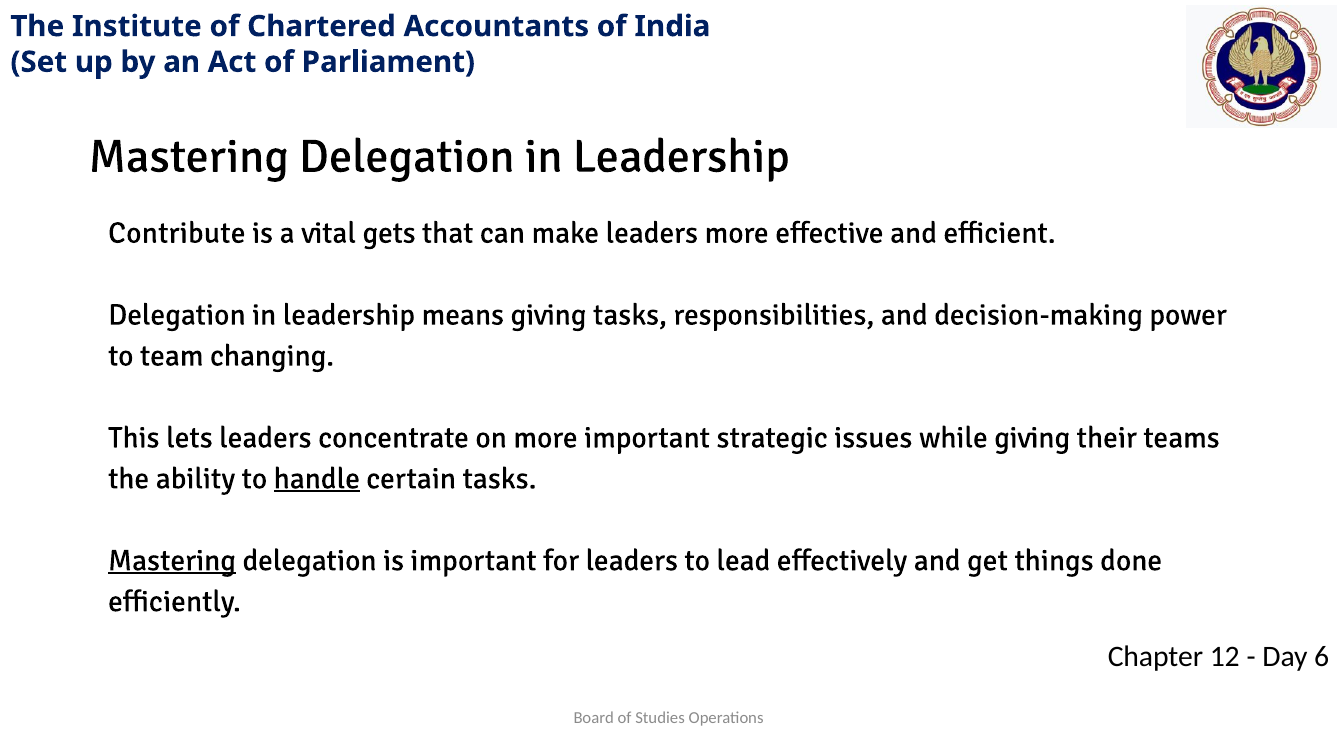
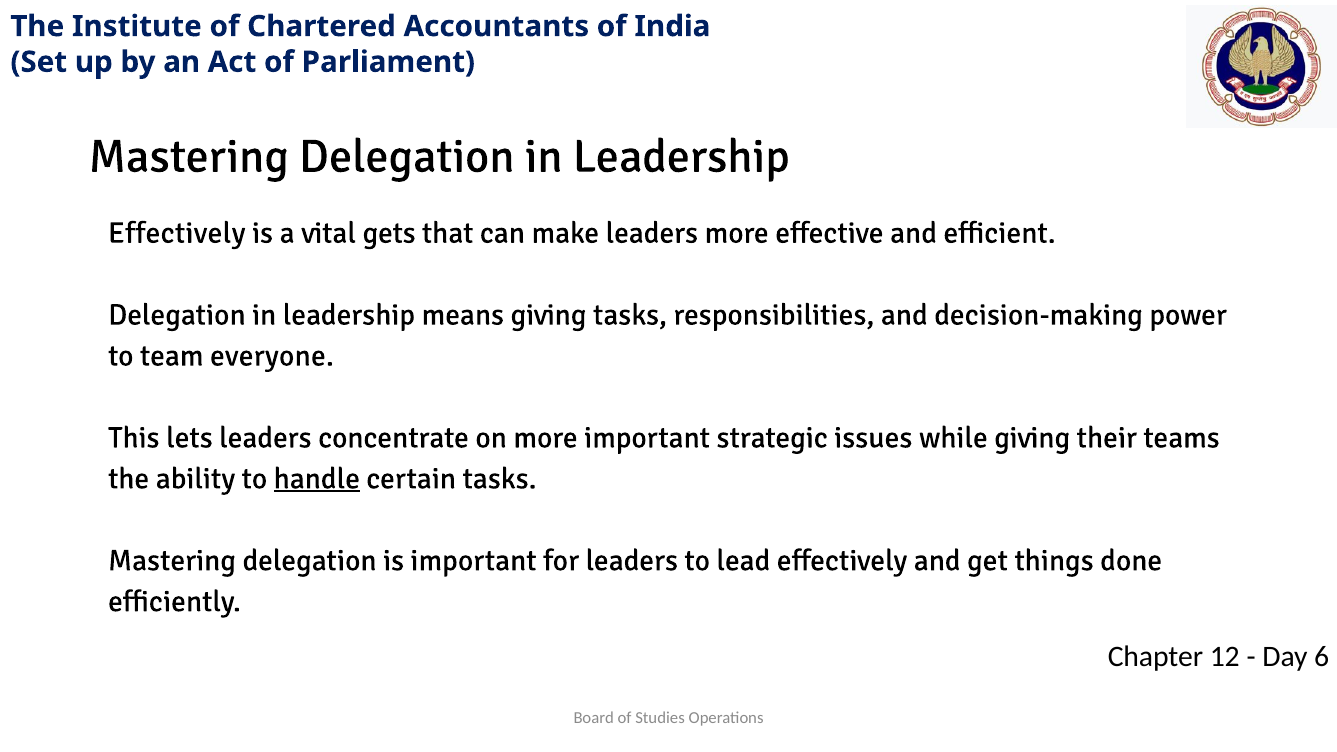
Contribute: Contribute -> Effectively (177, 233)
changing: changing -> everyone (272, 356)
Mastering underline: present -> none (172, 561)
